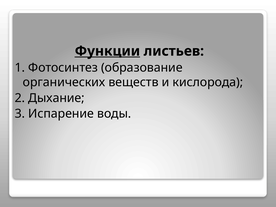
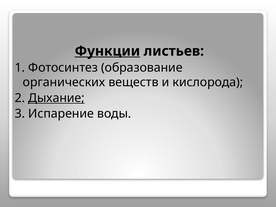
Дыхание underline: none -> present (56, 98)
